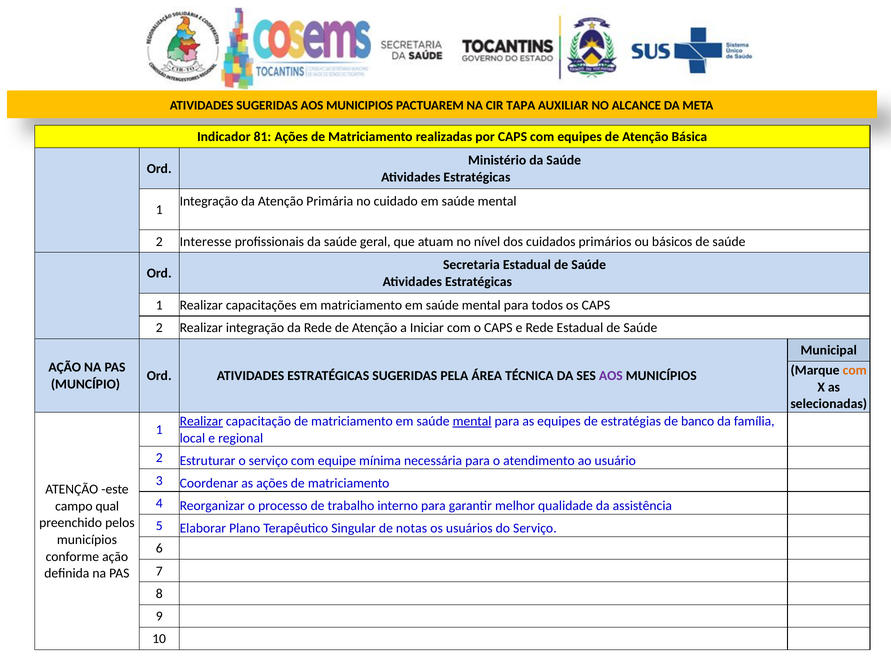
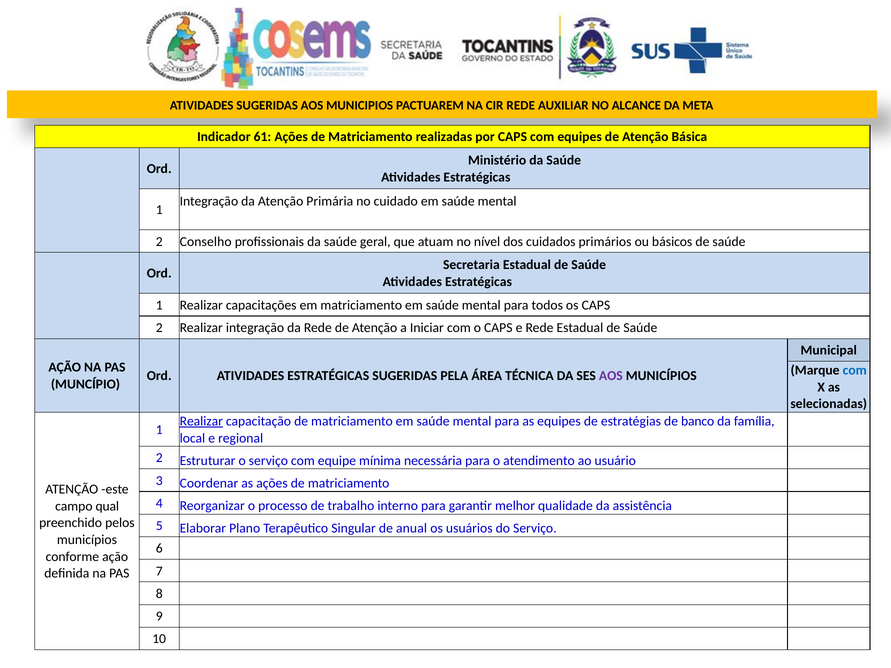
CIR TAPA: TAPA -> REDE (521, 105)
81: 81 -> 61 (262, 137)
Interesse: Interesse -> Conselho (206, 242)
com colour: orange -> blue (855, 370)
mental underline: present -> none (472, 421)
notas: notas -> anual (412, 529)
